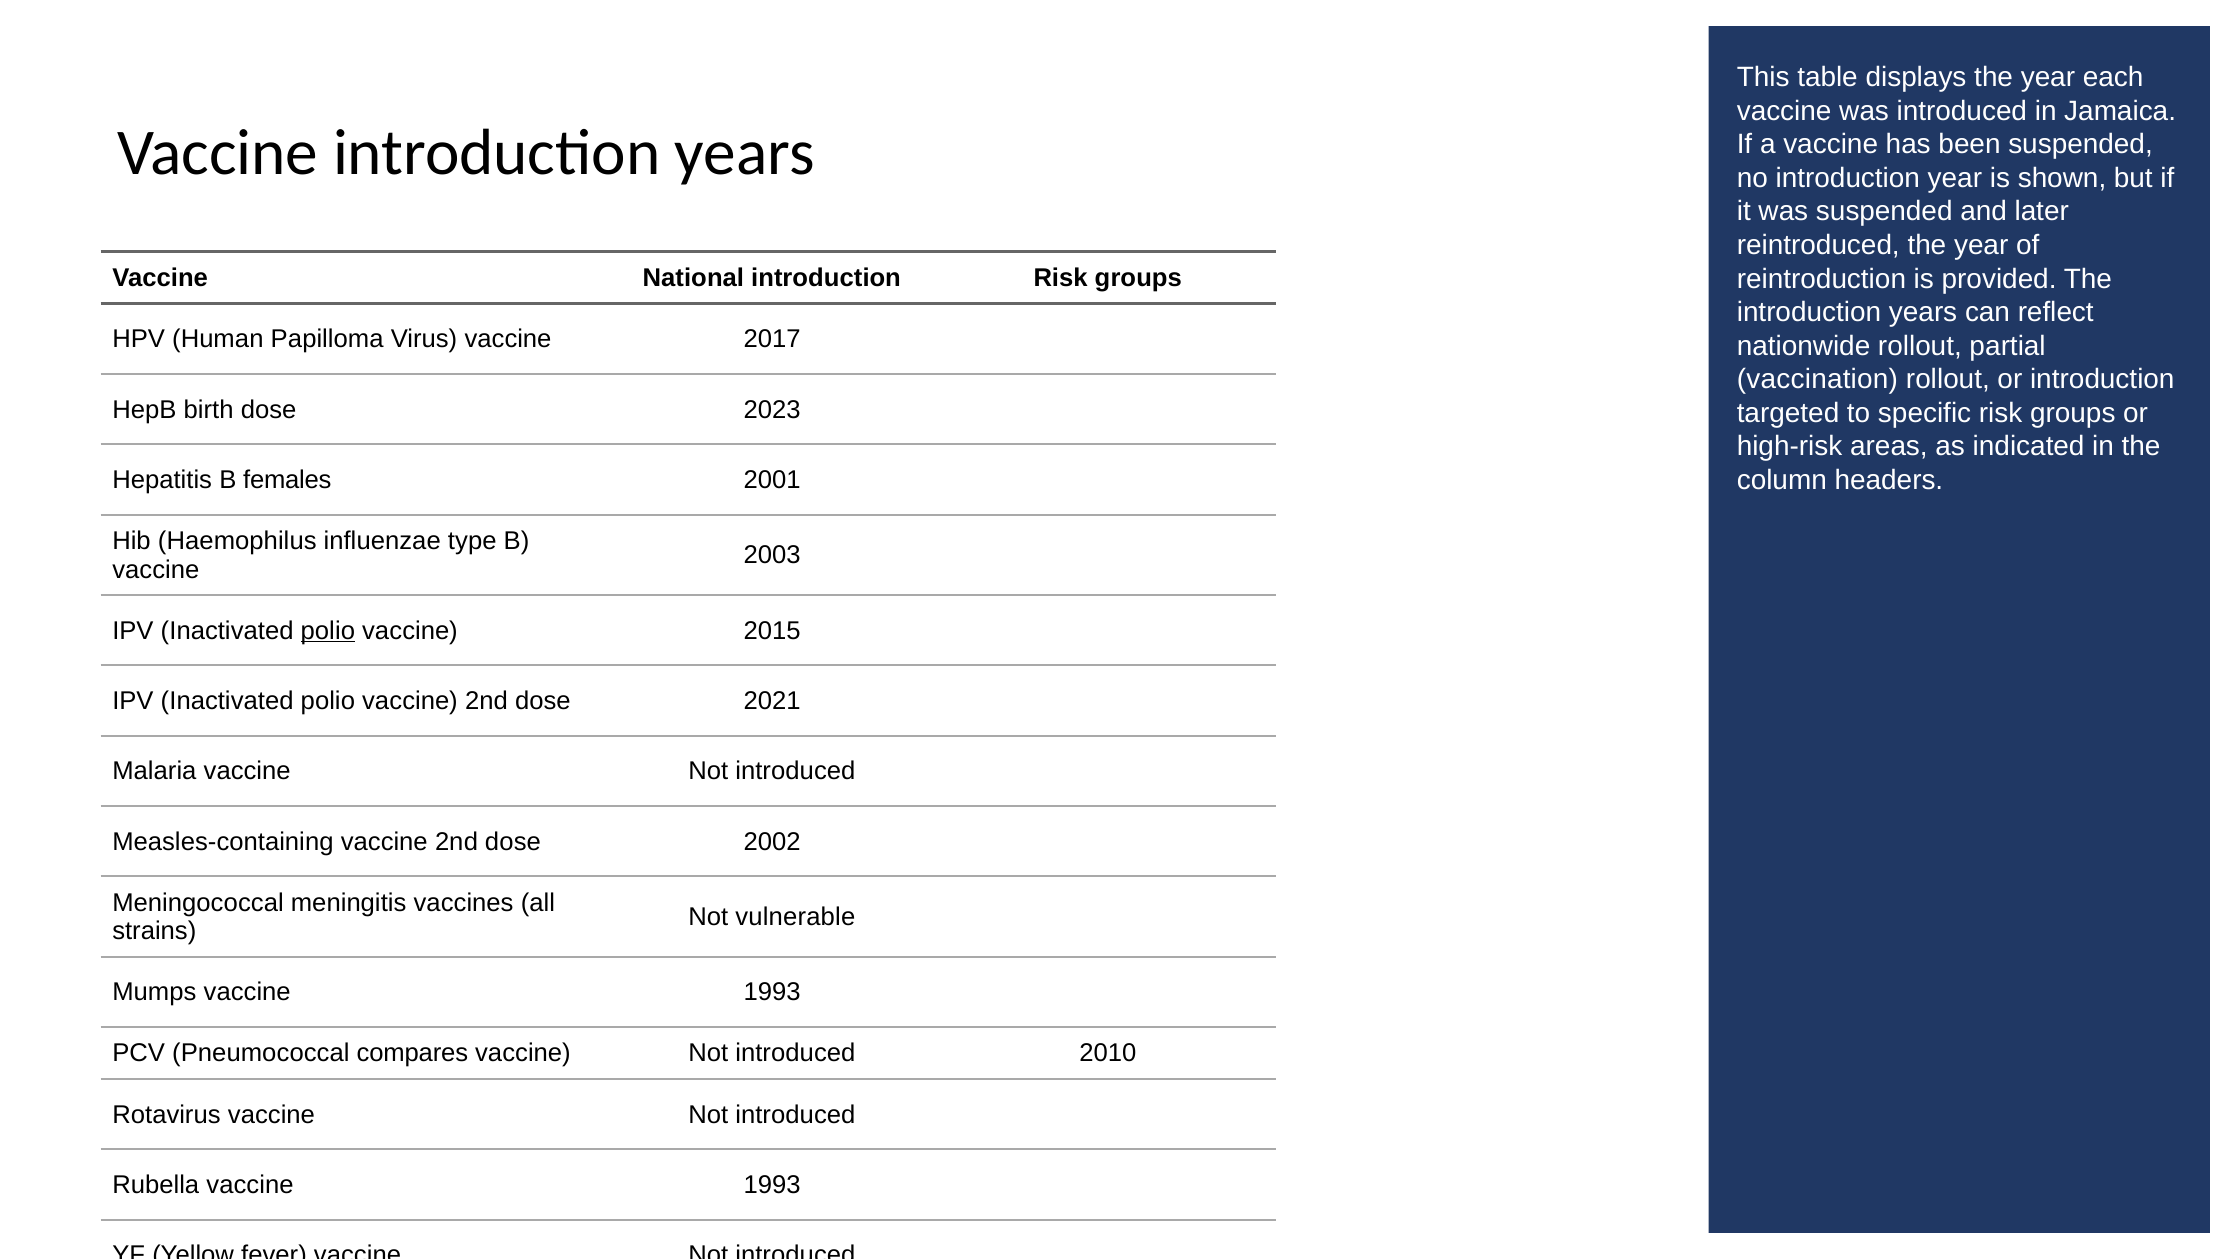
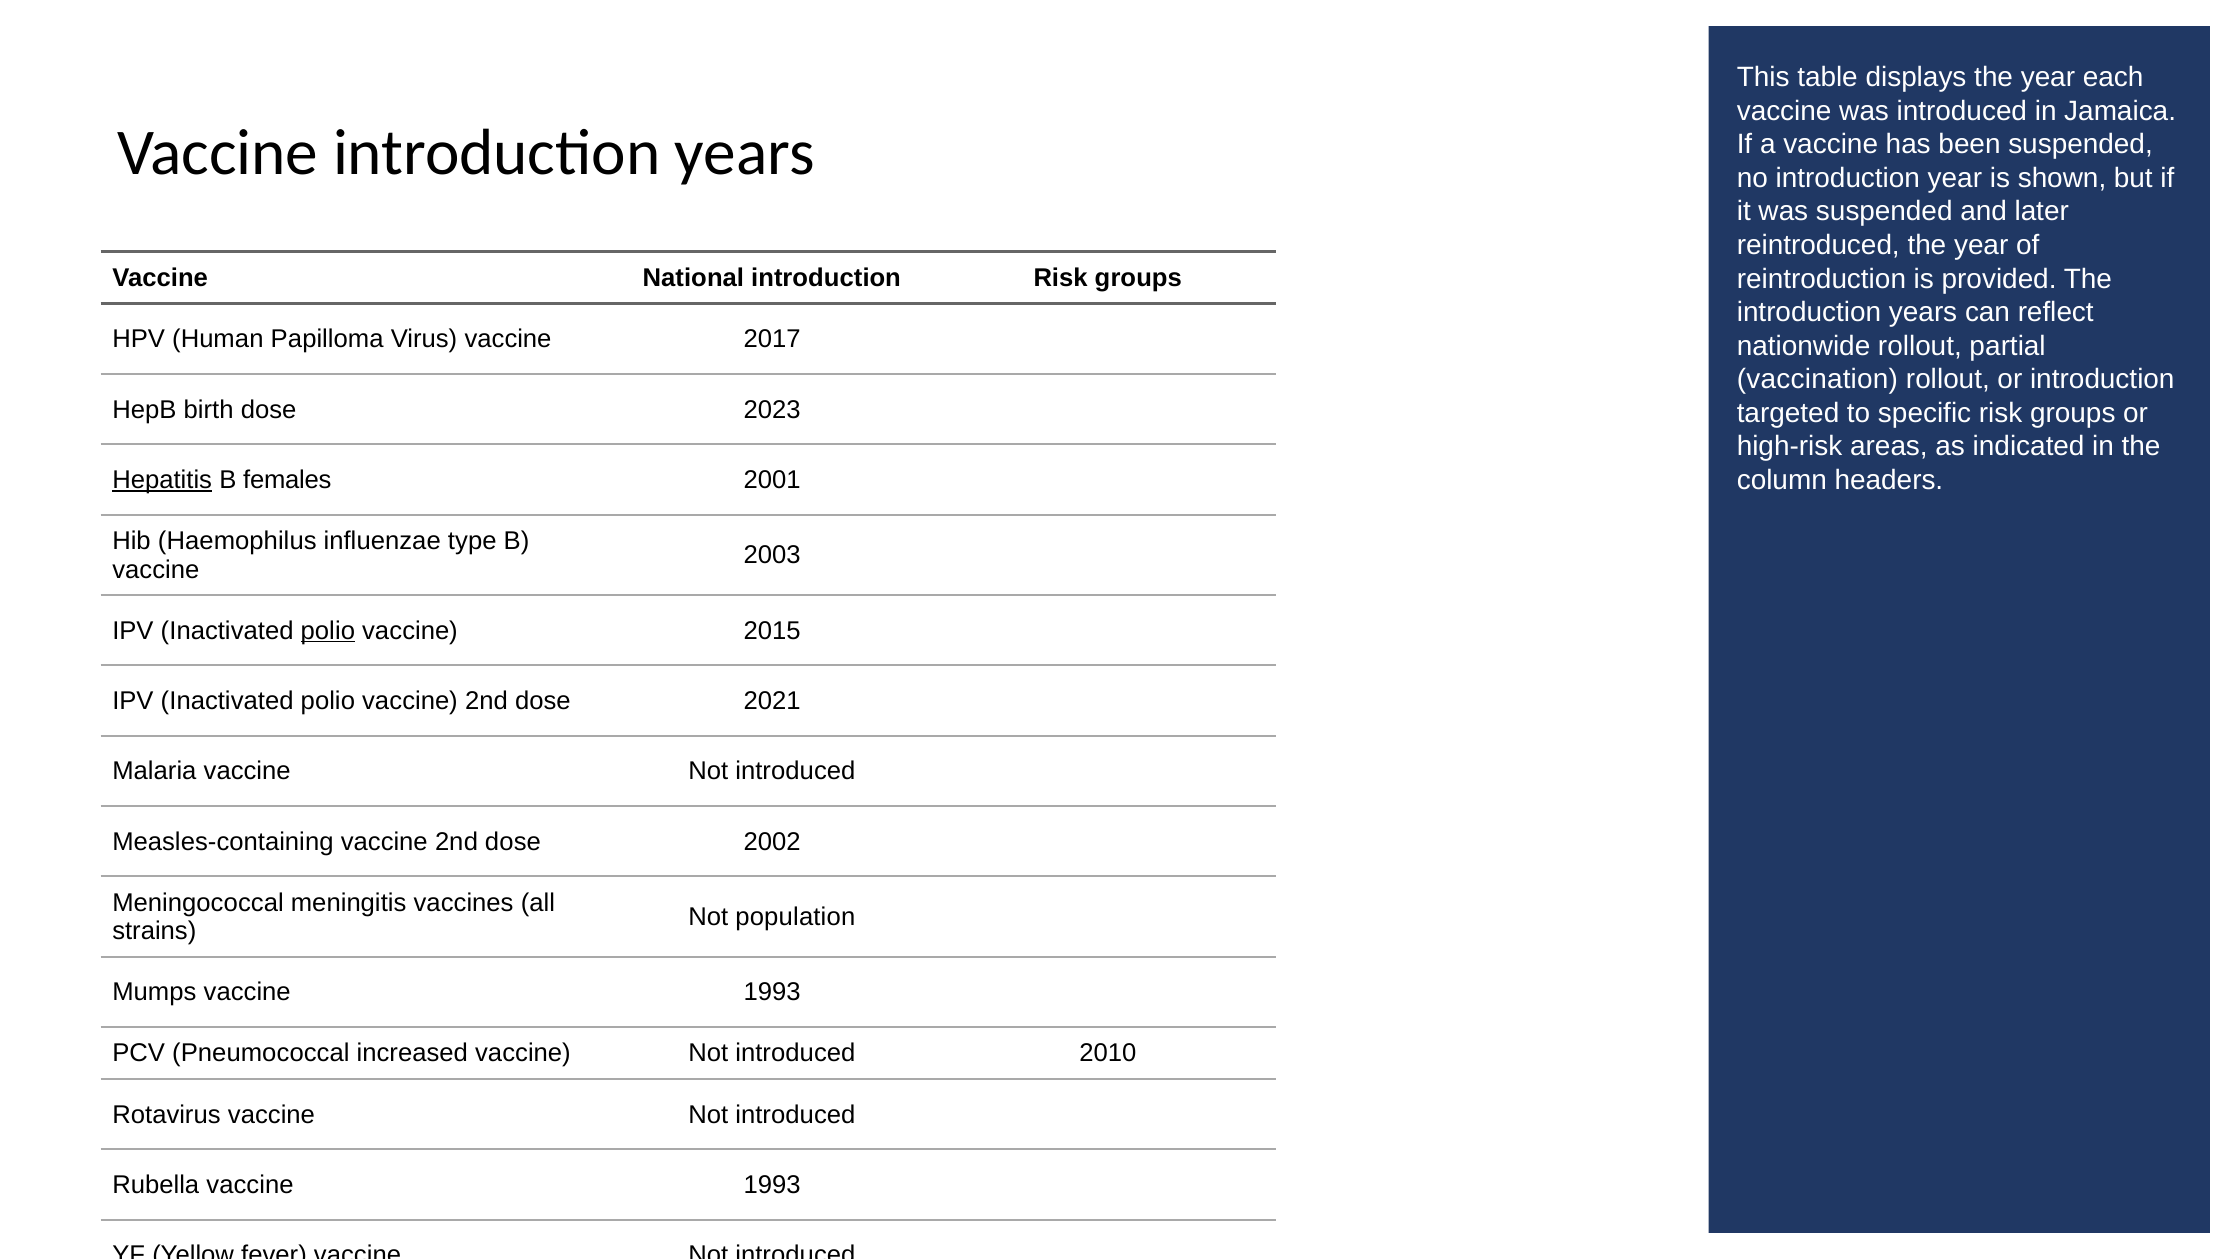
Hepatitis underline: none -> present (162, 480)
vulnerable: vulnerable -> population (795, 917)
compares: compares -> increased (412, 1053)
